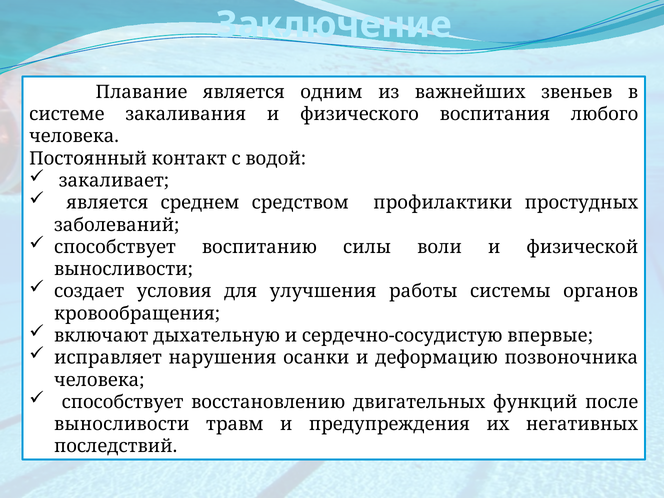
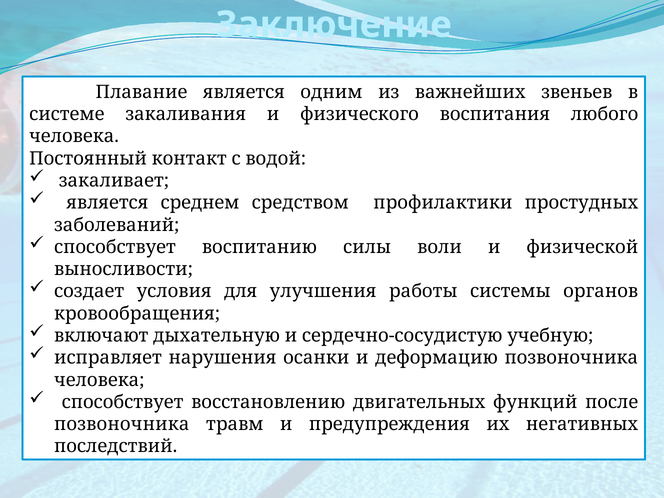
впервые: впервые -> учебную (550, 336)
выносливости: выносливости -> позвоночника (122, 424)
